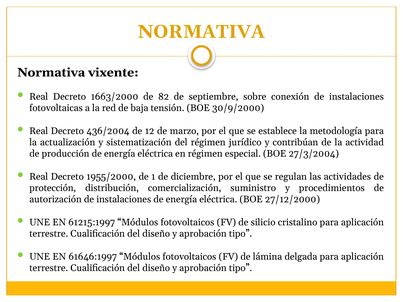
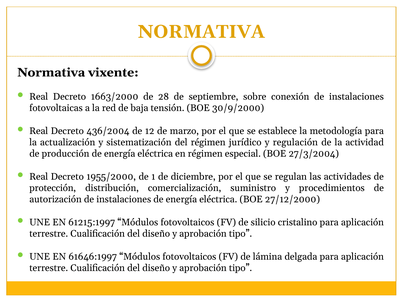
82: 82 -> 28 (164, 97)
contribúan: contribúan -> regulación (295, 143)
